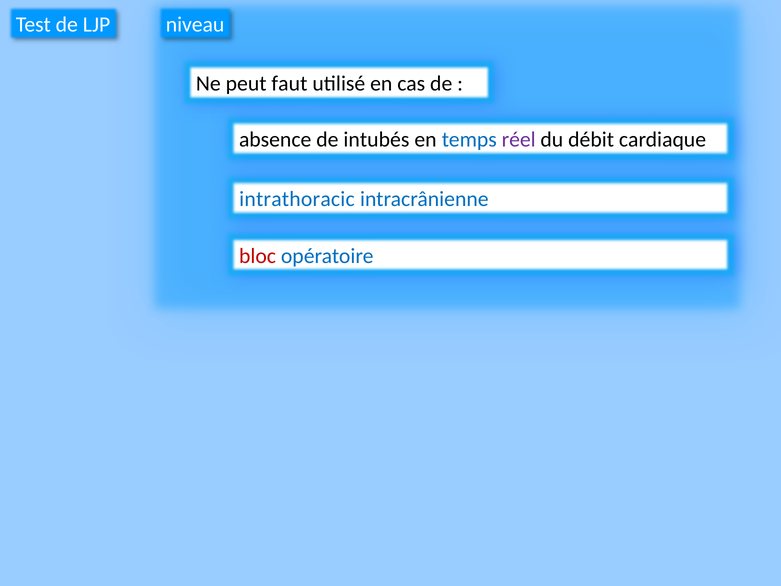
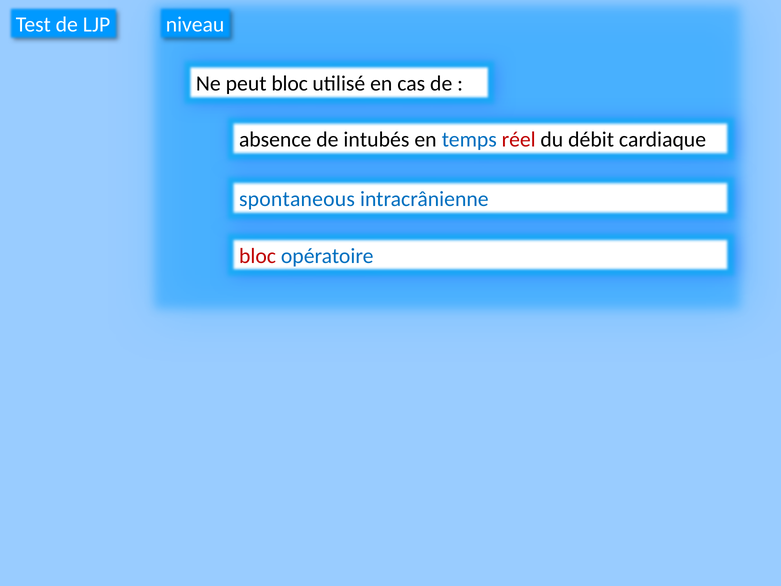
peut faut: faut -> bloc (290, 84)
réel colour: purple -> red (519, 140)
intrathoracic: intrathoracic -> spontaneous (297, 199)
